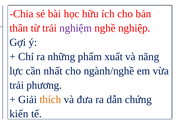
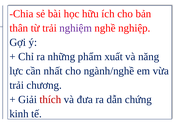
phương: phương -> chương (44, 85)
thích colour: orange -> red (50, 99)
kiến: kiến -> kinh (19, 114)
